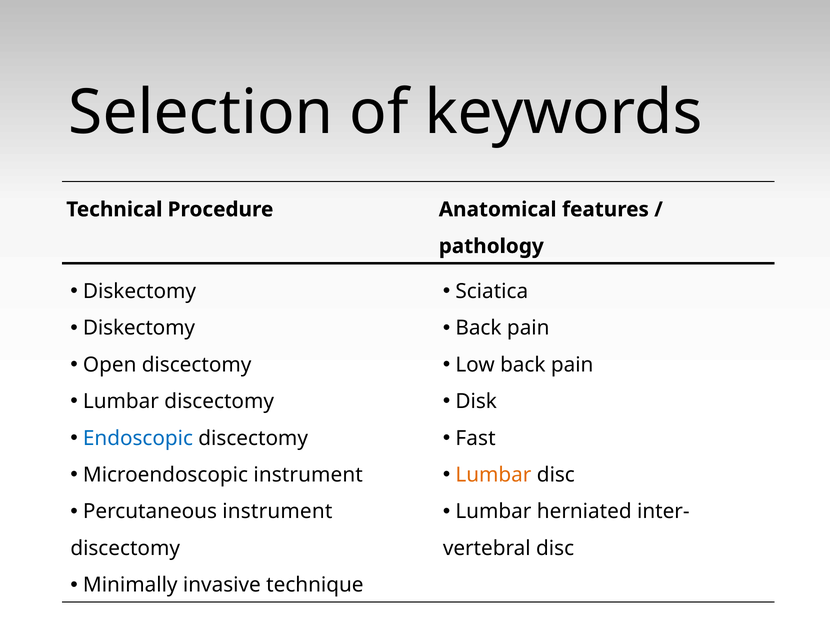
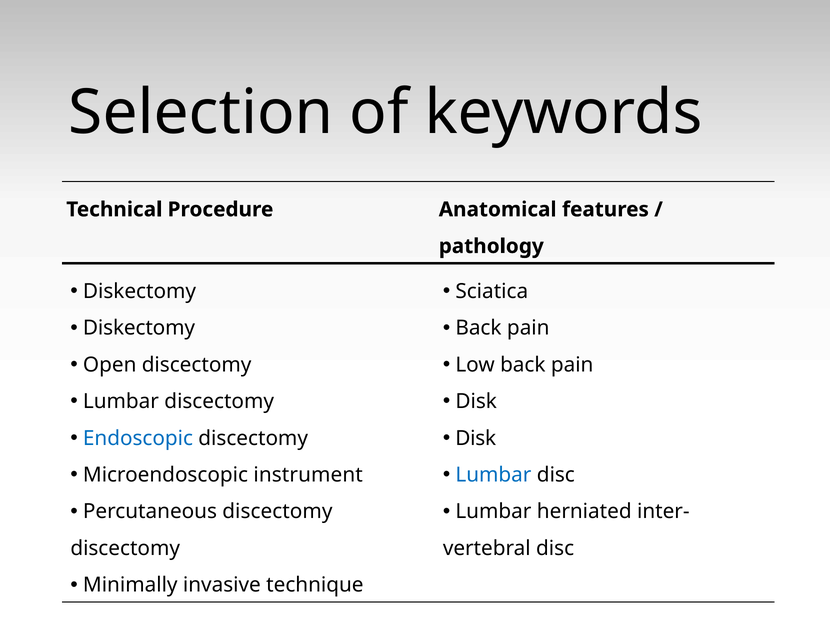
Fast: Fast -> Disk (476, 438)
Lumbar colour: orange -> blue (493, 475)
Percutaneous instrument: instrument -> discectomy (277, 511)
